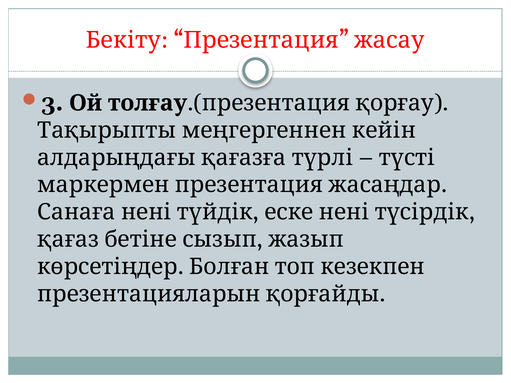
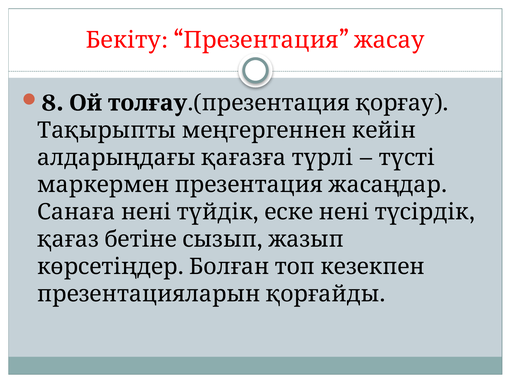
3: 3 -> 8 (52, 103)
